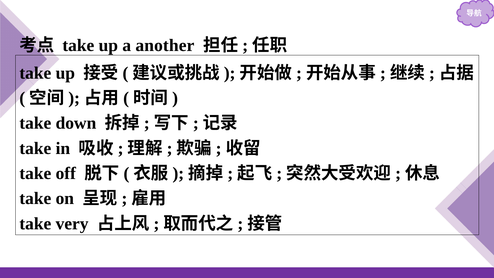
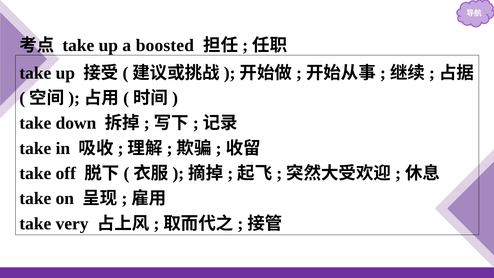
another: another -> boosted (165, 46)
